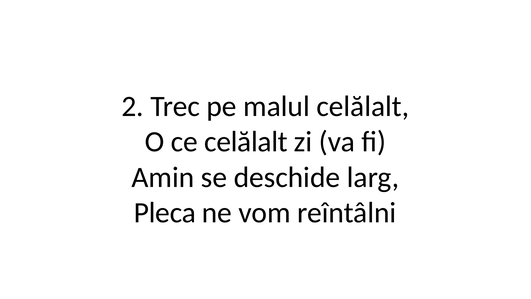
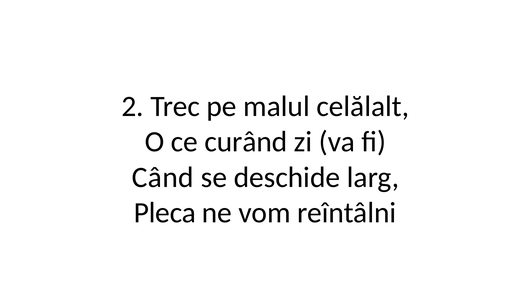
ce celălalt: celălalt -> curând (246, 142)
Amin: Amin -> Când (163, 177)
